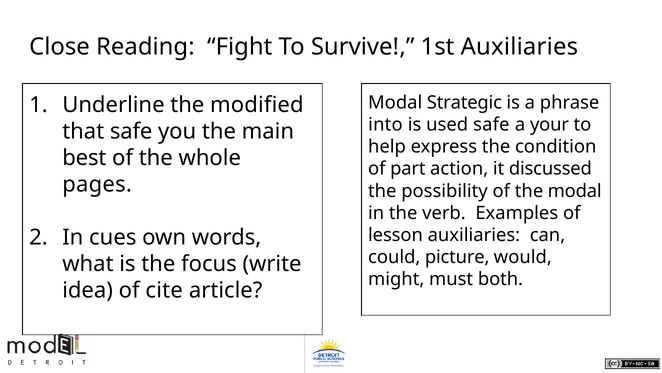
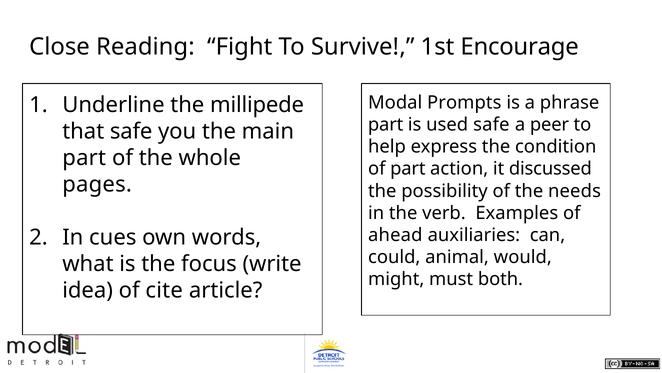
1st Auxiliaries: Auxiliaries -> Encourage (520, 47)
Strategic: Strategic -> Prompts (464, 102)
modified: modified -> millipede (257, 105)
into: into -> part (386, 124)
your: your -> peer (550, 124)
best: best -> part (84, 158)
the modal: modal -> needs (574, 191)
lesson: lesson -> ahead (395, 235)
picture: picture -> animal (457, 257)
